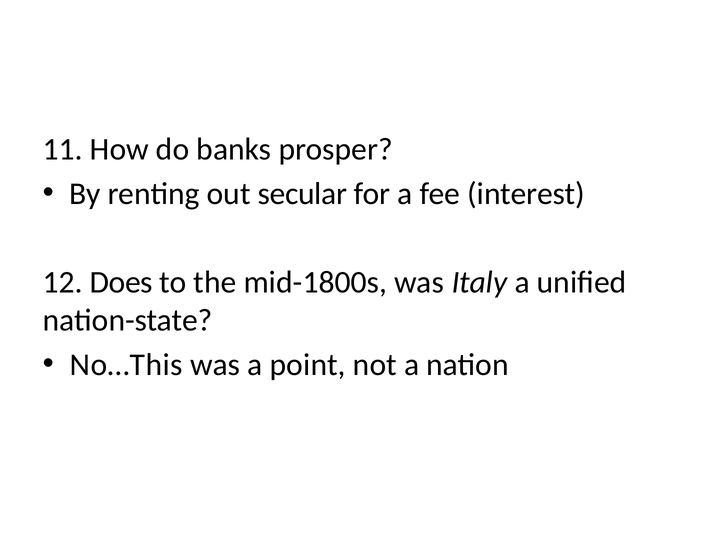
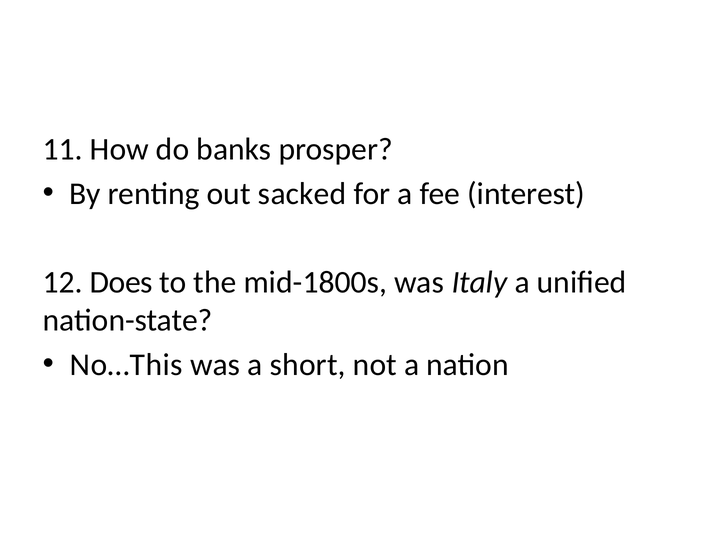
secular: secular -> sacked (302, 194)
point: point -> short (308, 365)
